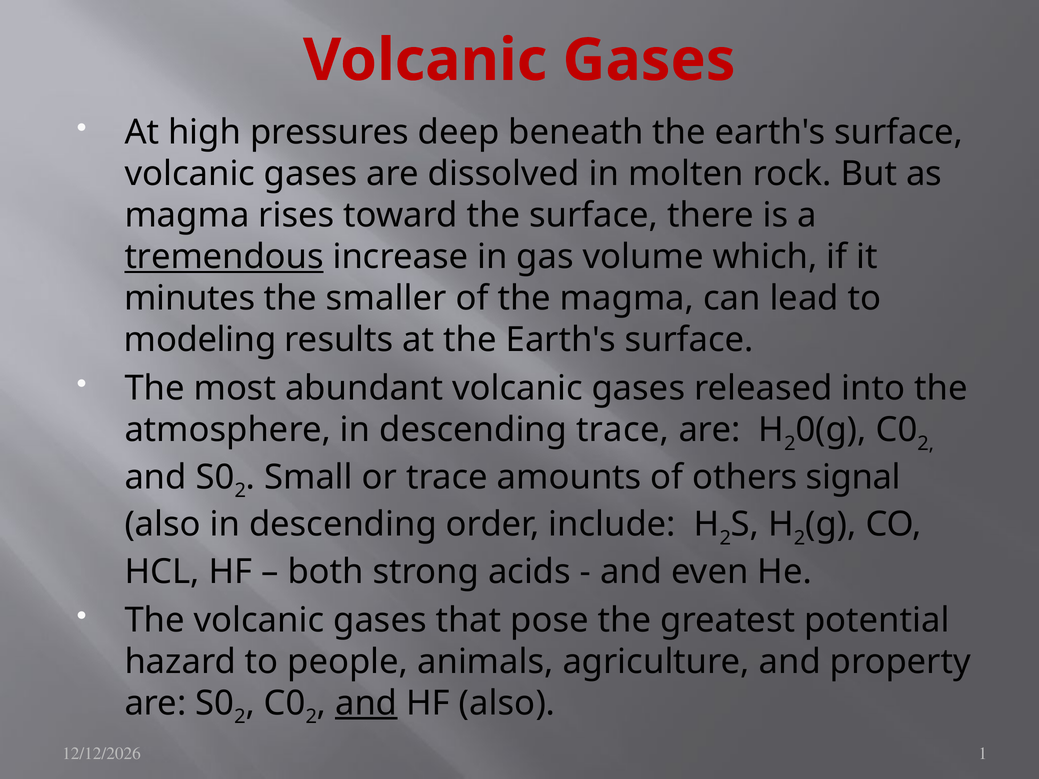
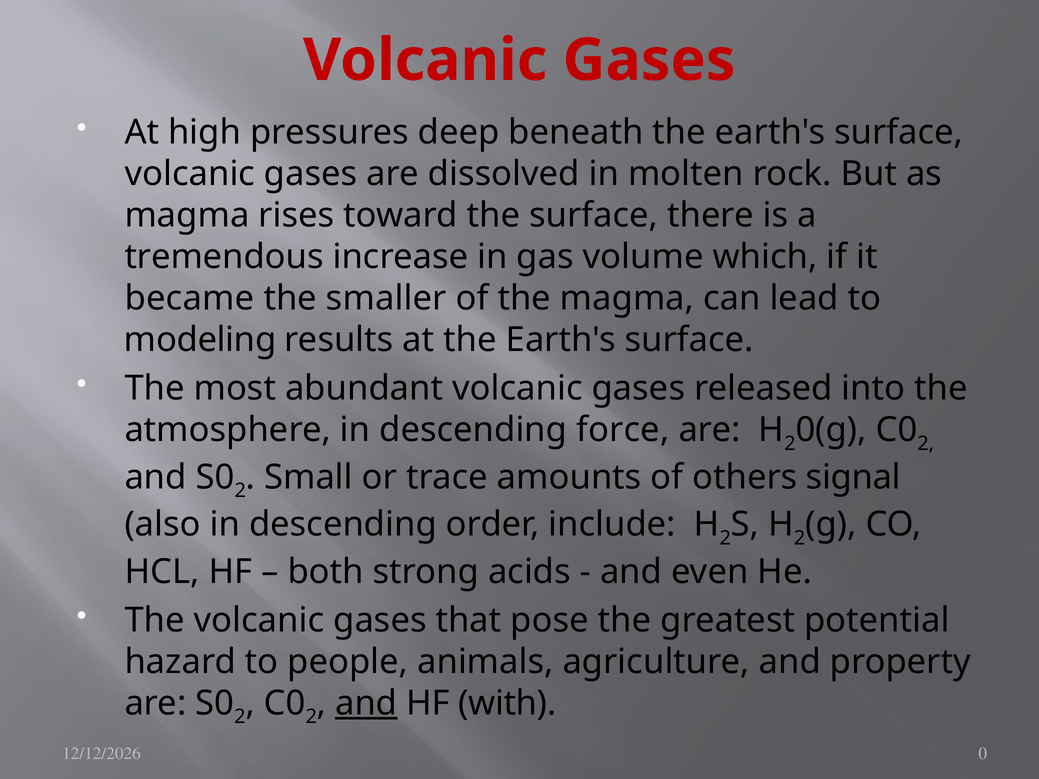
tremendous underline: present -> none (224, 257)
minutes: minutes -> became (189, 299)
descending trace: trace -> force (623, 430)
HF also: also -> with (507, 704)
1: 1 -> 0 (983, 754)
